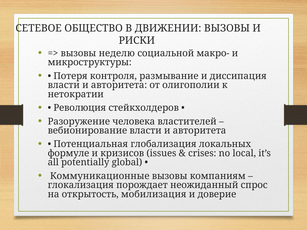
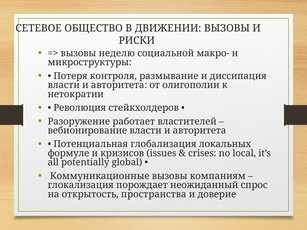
человека: человека -> работает (134, 122)
мобилизация: мобилизация -> пространства (154, 194)
